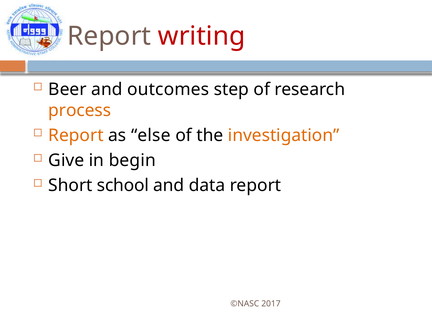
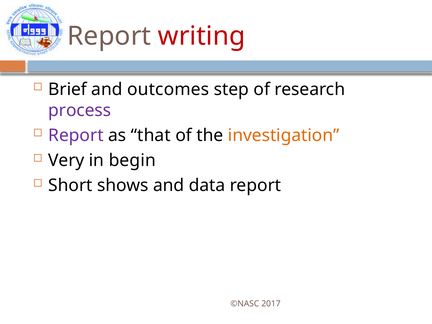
Beer: Beer -> Brief (68, 89)
process colour: orange -> purple (80, 110)
Report colour: orange -> purple (76, 135)
else: else -> that (151, 135)
Give: Give -> Very (66, 160)
school: school -> shows (123, 186)
